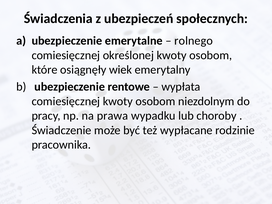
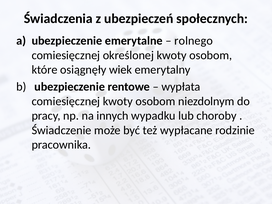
prawa: prawa -> innych (113, 116)
